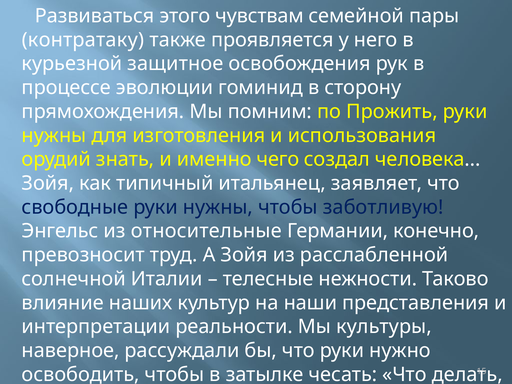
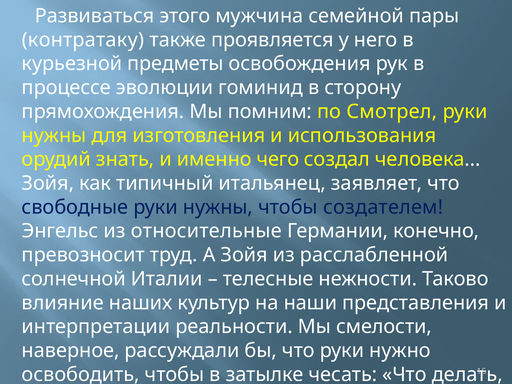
чувствам: чувствам -> мужчина (259, 16)
защитное: защитное -> предметы (175, 64)
Прожить: Прожить -> Смотрел (392, 112)
заботливую: заботливую -> создателем (383, 207)
культуры: культуры -> смелости (384, 327)
